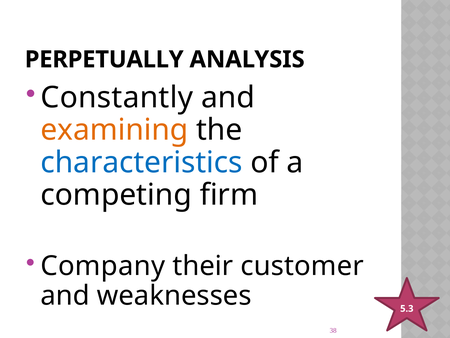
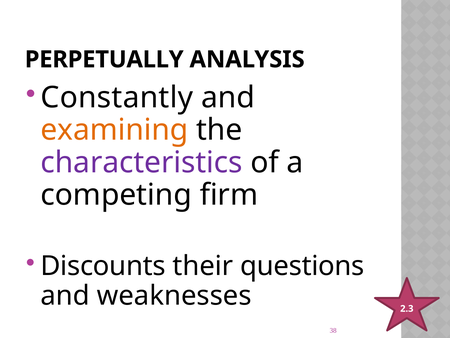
characteristics colour: blue -> purple (142, 162)
Company: Company -> Discounts (103, 266)
customer: customer -> questions (302, 266)
5.3: 5.3 -> 2.3 (407, 308)
